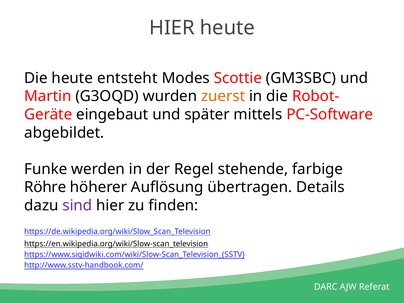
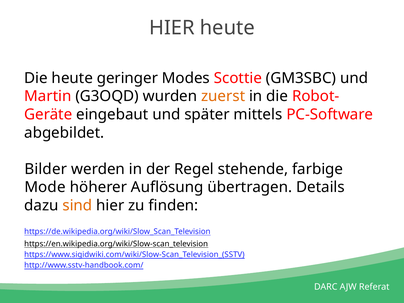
entsteht: entsteht -> geringer (127, 78)
Funke: Funke -> Bilder (46, 169)
Röhre: Röhre -> Mode (45, 187)
sind colour: purple -> orange (77, 205)
